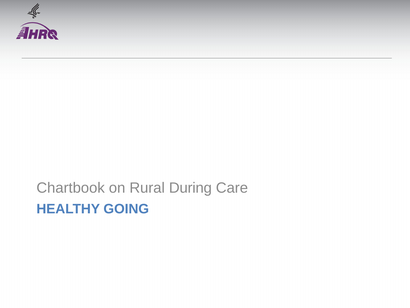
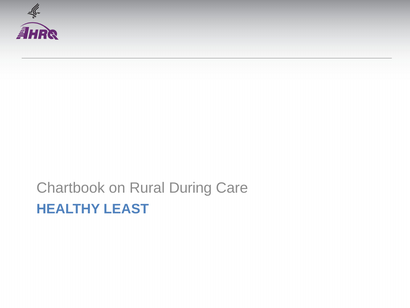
GOING: GOING -> LEAST (126, 209)
